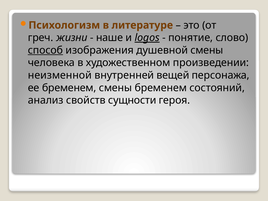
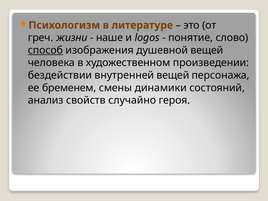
logos underline: present -> none (147, 38)
душевной смены: смены -> вещей (207, 50)
неизменной: неизменной -> бездействии (60, 75)
смены бременем: бременем -> динамики (161, 88)
сущности: сущности -> случайно (132, 100)
